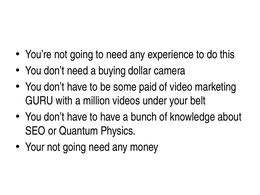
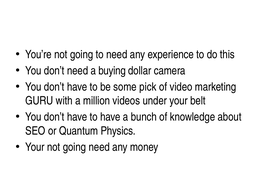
paid: paid -> pick (148, 87)
